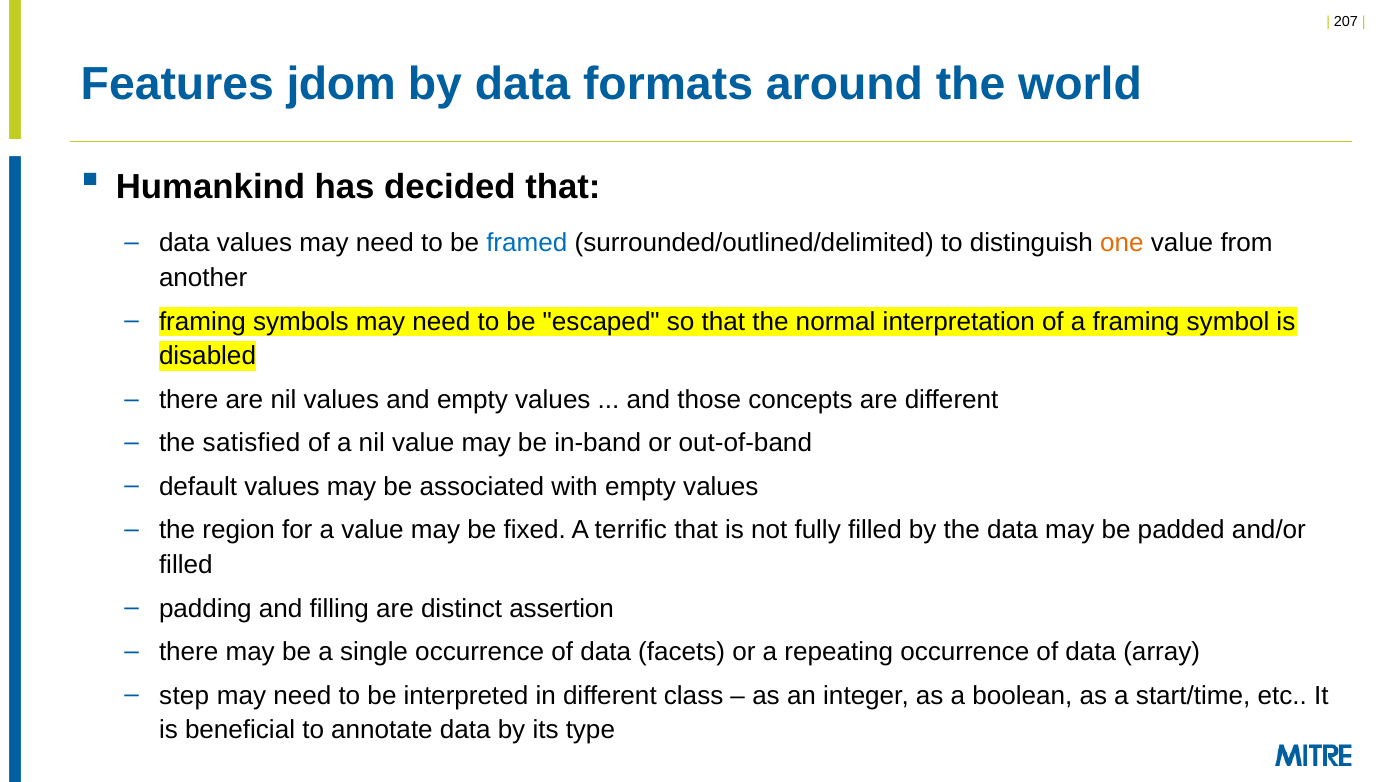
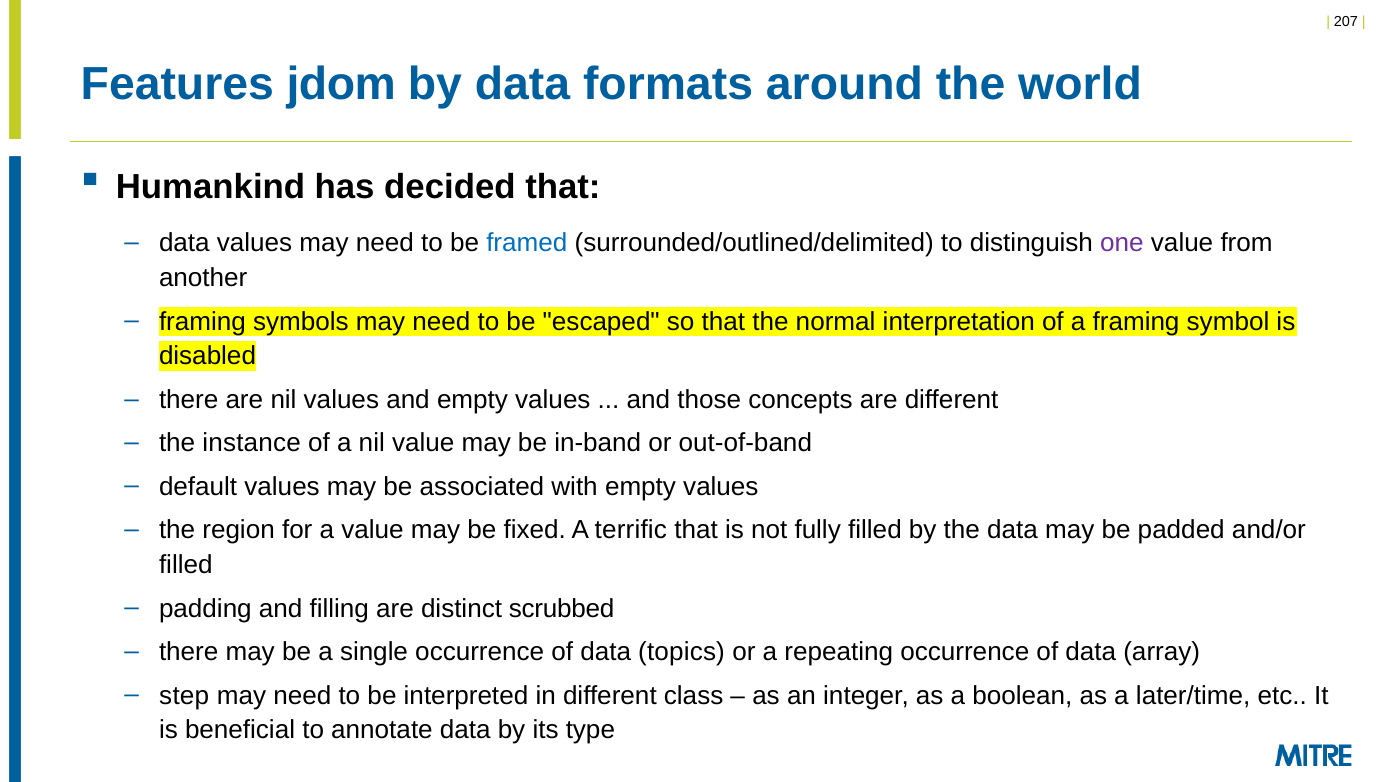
one colour: orange -> purple (1122, 243)
satisfied: satisfied -> instance (252, 444)
assertion: assertion -> scrubbed (562, 609)
facets: facets -> topics (682, 652)
start/time: start/time -> later/time (1193, 696)
